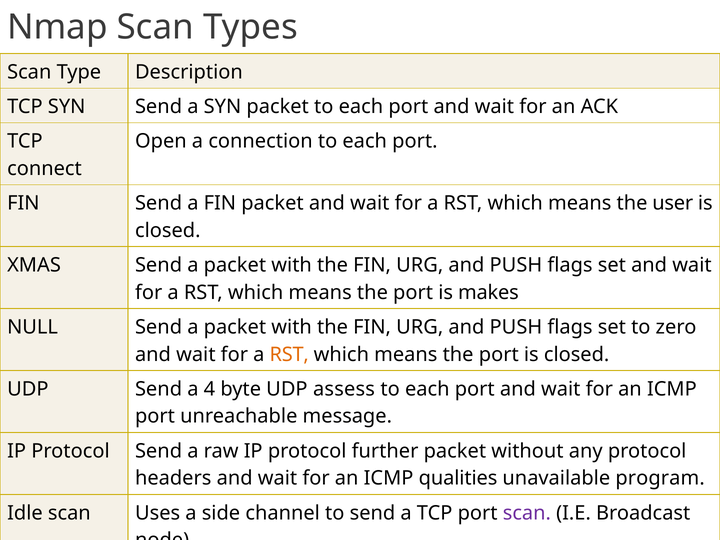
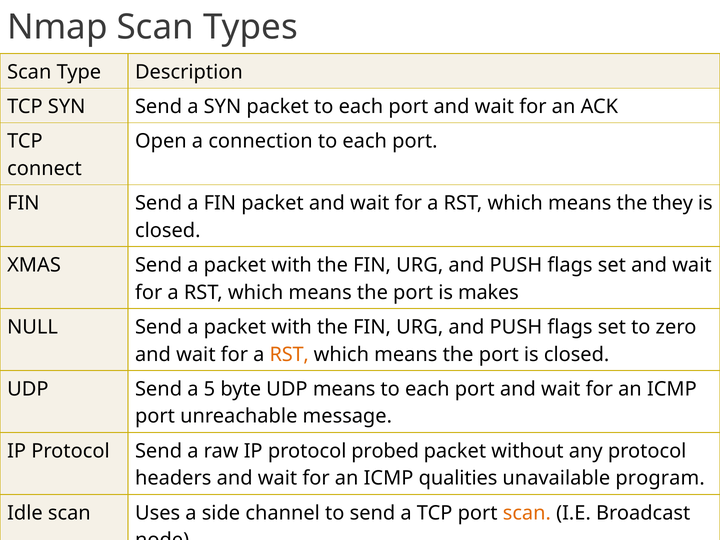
user: user -> they (673, 203)
4: 4 -> 5 (209, 389)
UDP assess: assess -> means (344, 389)
further: further -> probed (385, 451)
scan colour: purple -> orange (527, 513)
